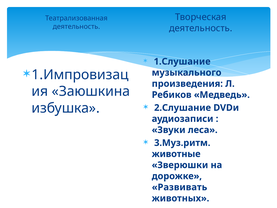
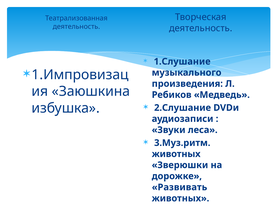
животные: животные -> животных (176, 154)
